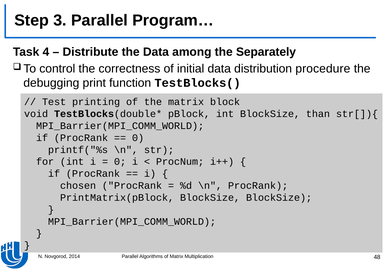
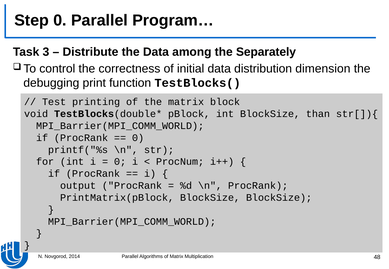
Step 3: 3 -> 0 (60, 20)
4: 4 -> 3 (46, 52)
procedure: procedure -> dimension (323, 69)
chosen: chosen -> output (78, 186)
